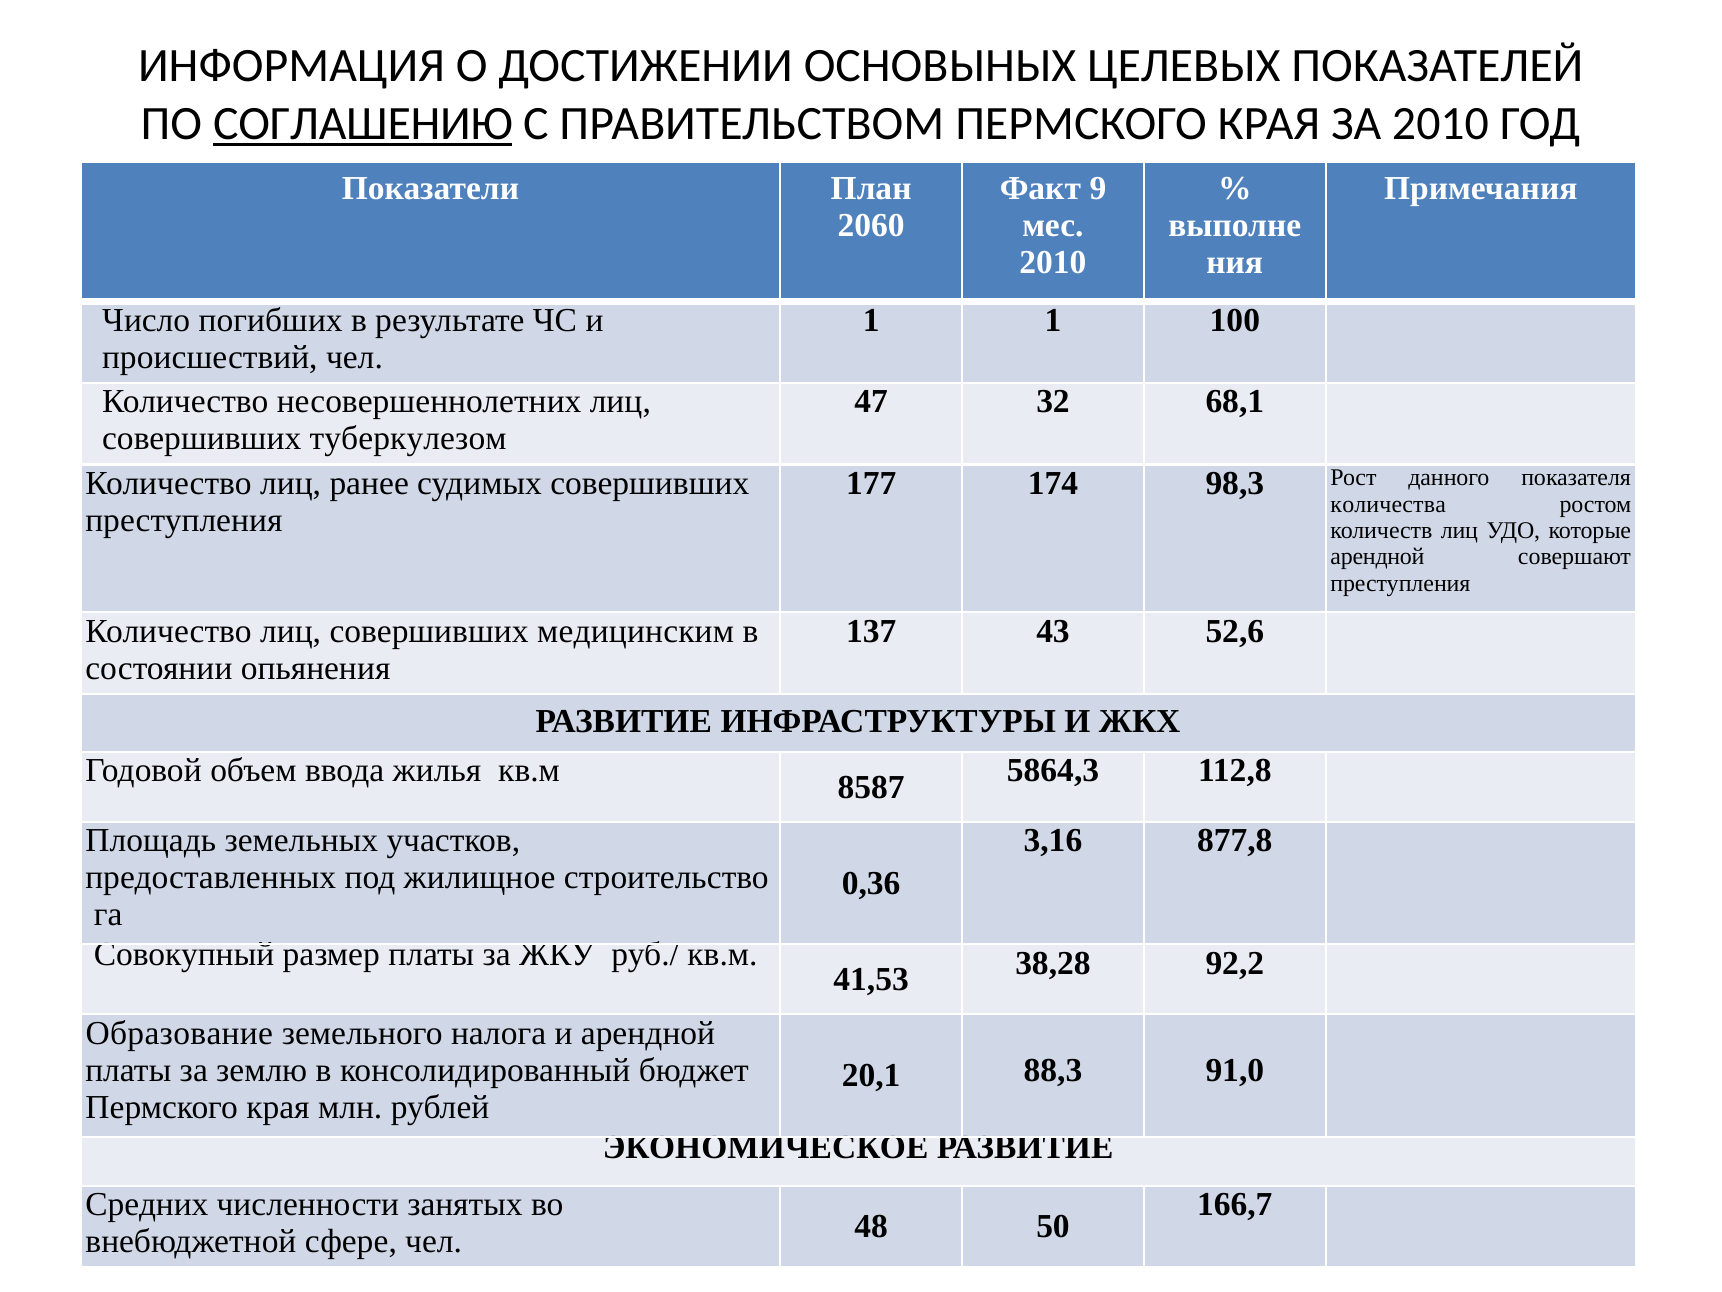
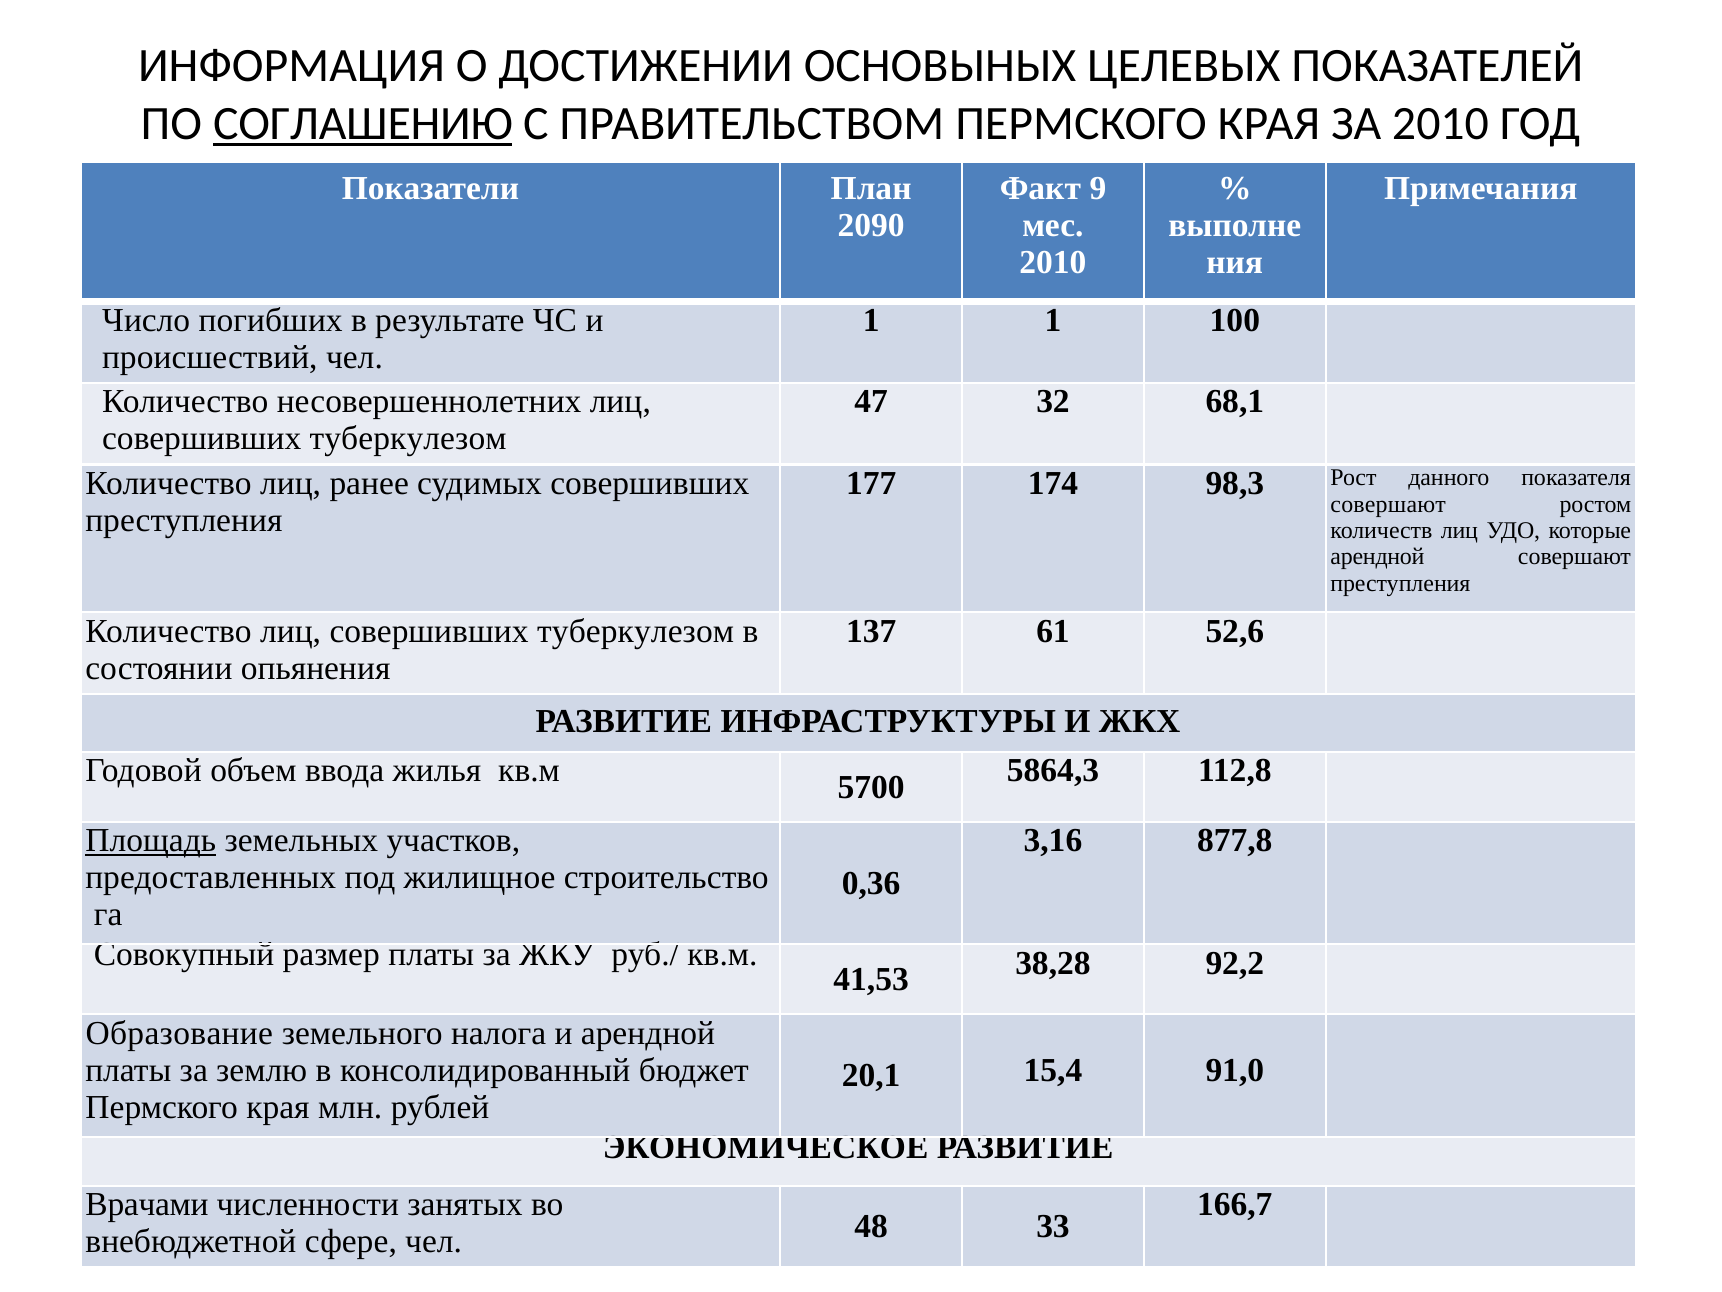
2060: 2060 -> 2090 (871, 226)
количества: количества -> совершают (1388, 504)
Количество лиц совершивших медицинским: медицинским -> туберкулезом (636, 631)
43: 43 -> 61 (1053, 631)
8587: 8587 -> 5700 (871, 787)
Площадь underline: none -> present (151, 840)
88,3: 88,3 -> 15,4 (1053, 1070)
Средних: Средних -> Врачами (147, 1204)
50: 50 -> 33 (1053, 1226)
